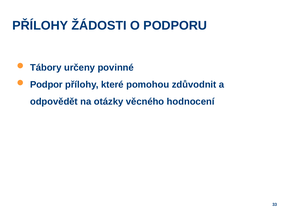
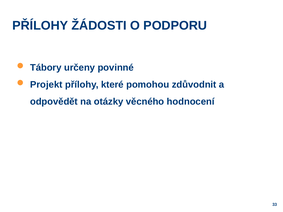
Podpor: Podpor -> Projekt (46, 85)
